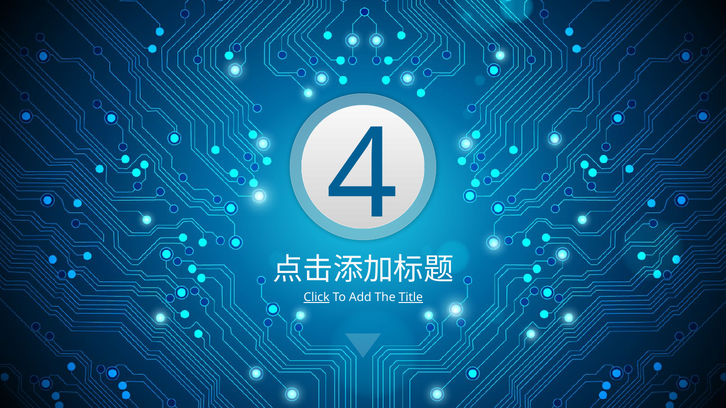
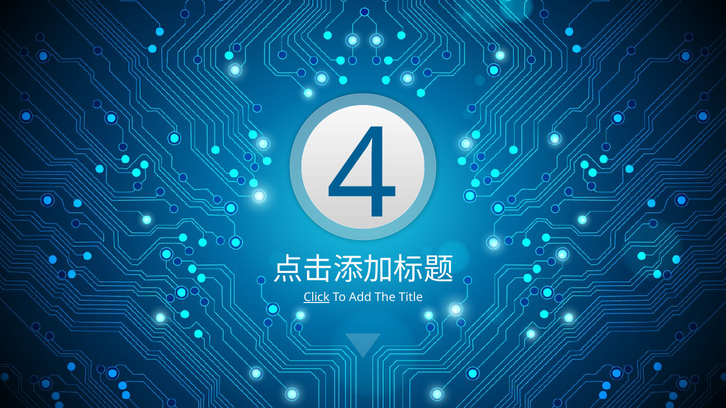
Title underline: present -> none (411, 298)
